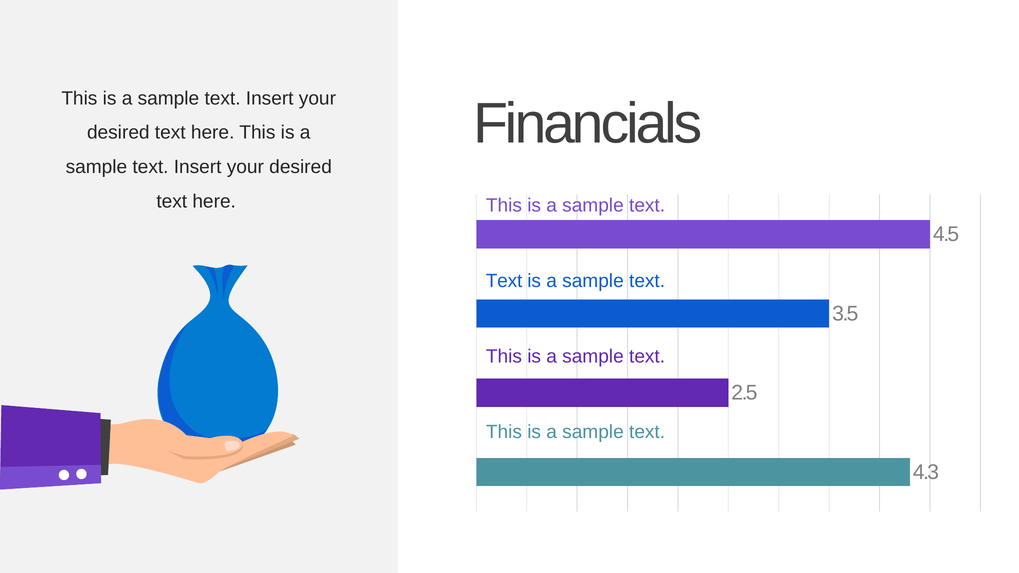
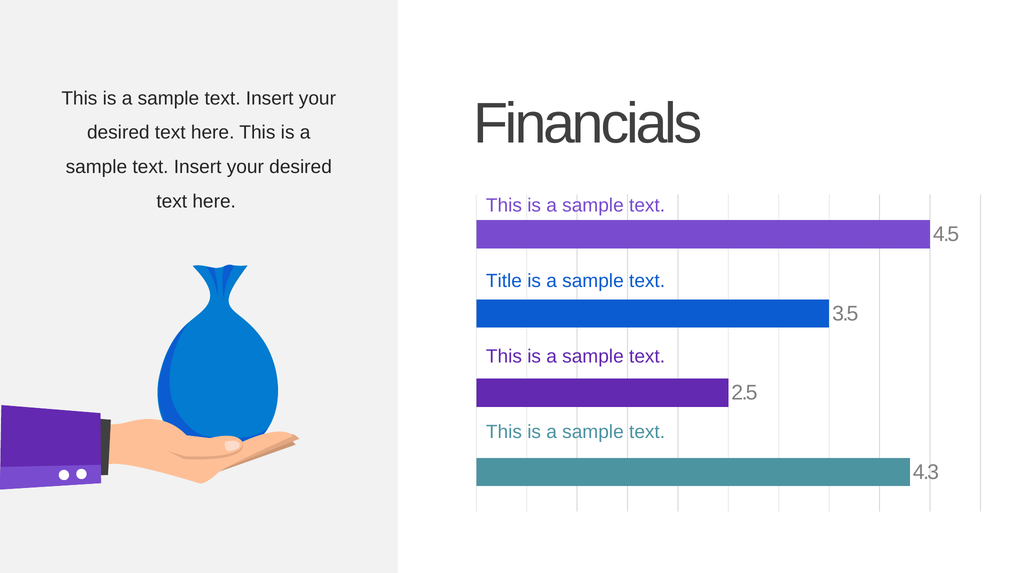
Text: Text -> Title (504, 281)
